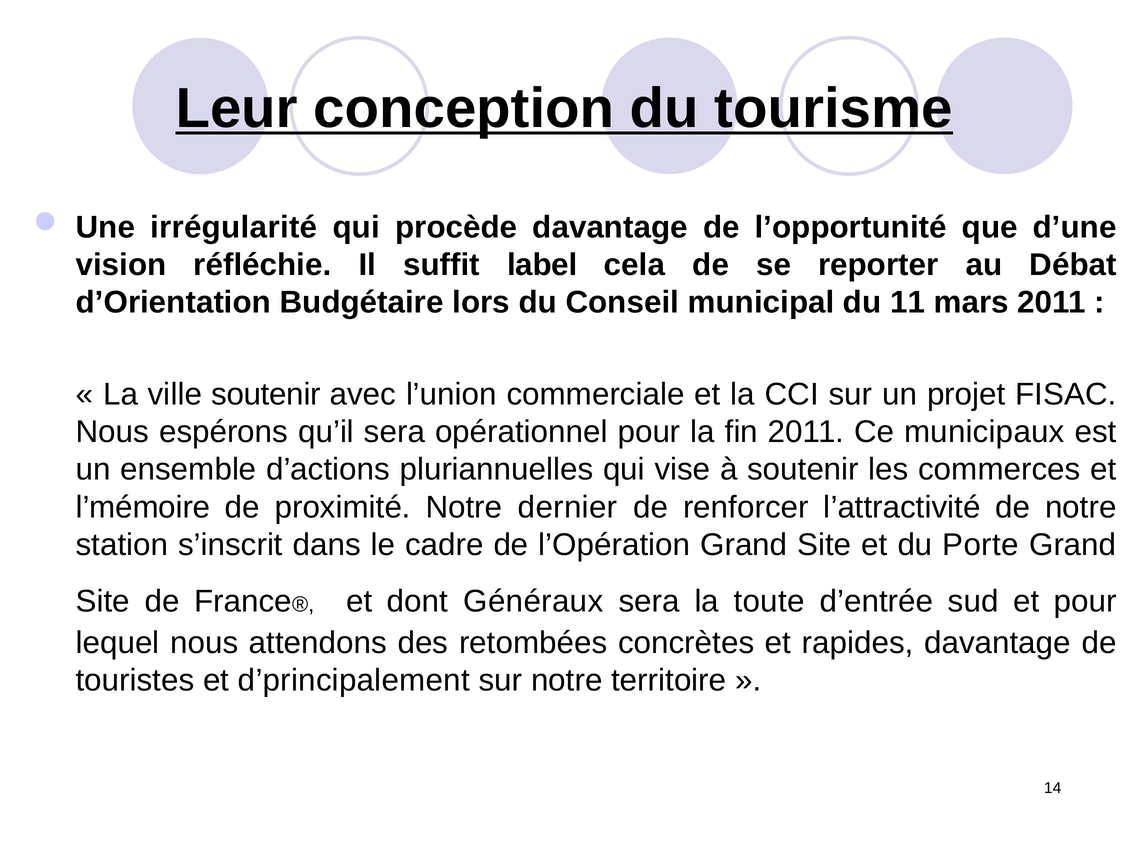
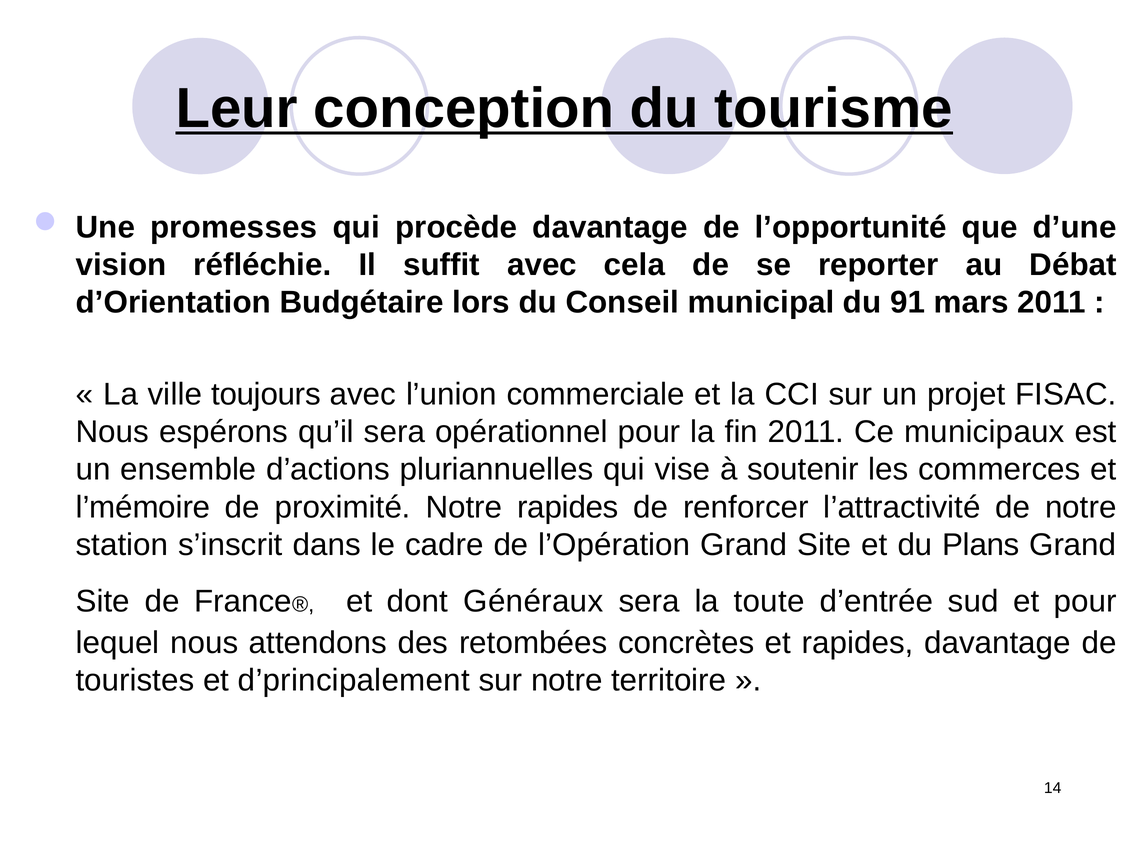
irrégularité: irrégularité -> promesses (234, 227)
suffit label: label -> avec (542, 265)
11: 11 -> 91 (908, 302)
ville soutenir: soutenir -> toujours (266, 394)
Notre dernier: dernier -> rapides (568, 507)
Porte: Porte -> Plans (981, 545)
